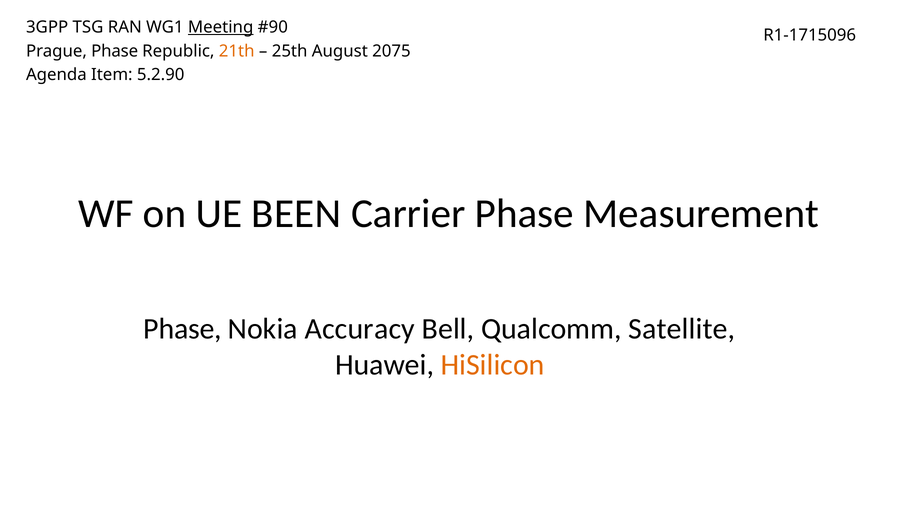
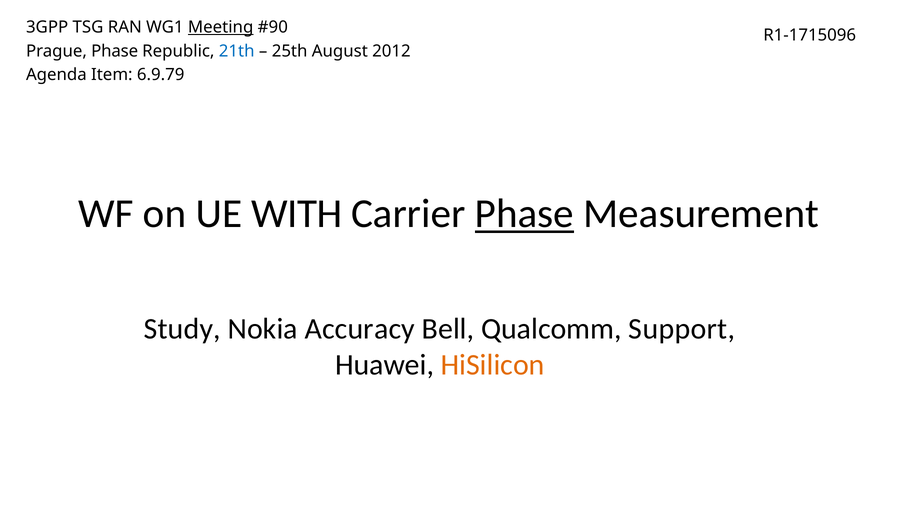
21th colour: orange -> blue (237, 51)
2075: 2075 -> 2012 (391, 51)
5.2.90: 5.2.90 -> 6.9.79 (161, 75)
BEEN: BEEN -> WITH (297, 214)
Phase underline: none -> present (524, 214)
Phase: Phase -> Study (182, 329)
Satellite: Satellite -> Support (682, 329)
